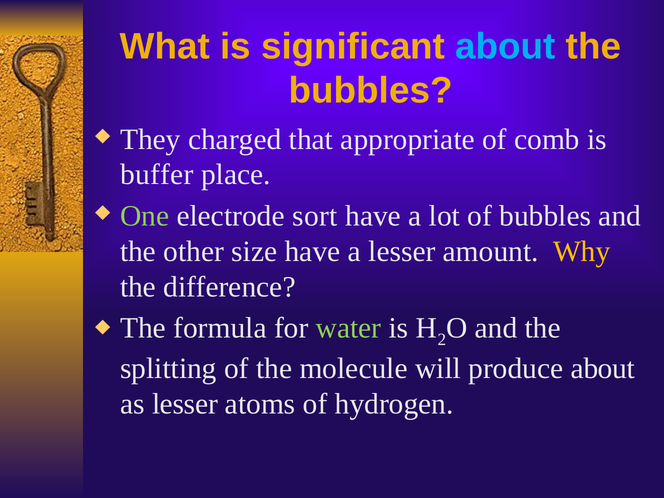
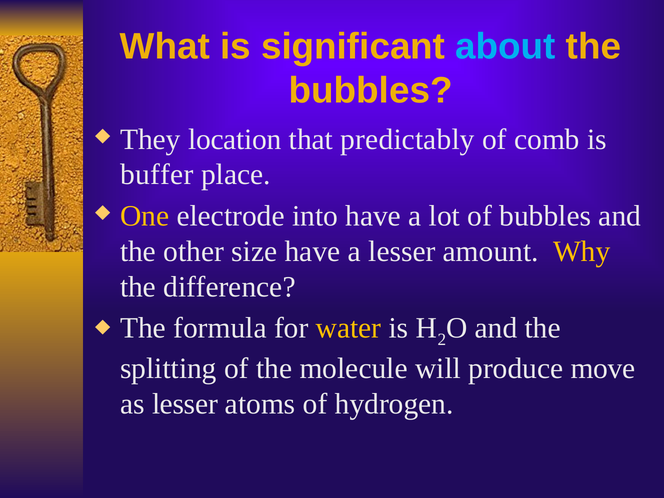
charged: charged -> location (235, 139)
appropriate: appropriate -> predictably (408, 139)
One colour: light green -> yellow (145, 216)
sort: sort -> into (315, 216)
water colour: light green -> yellow (349, 328)
produce about: about -> move (603, 369)
